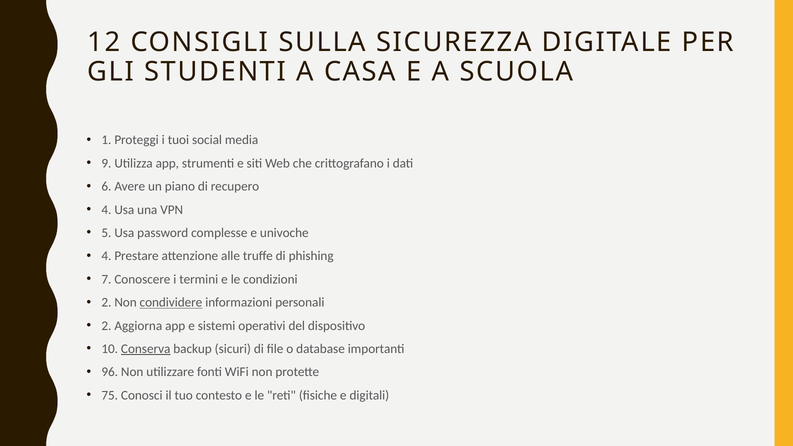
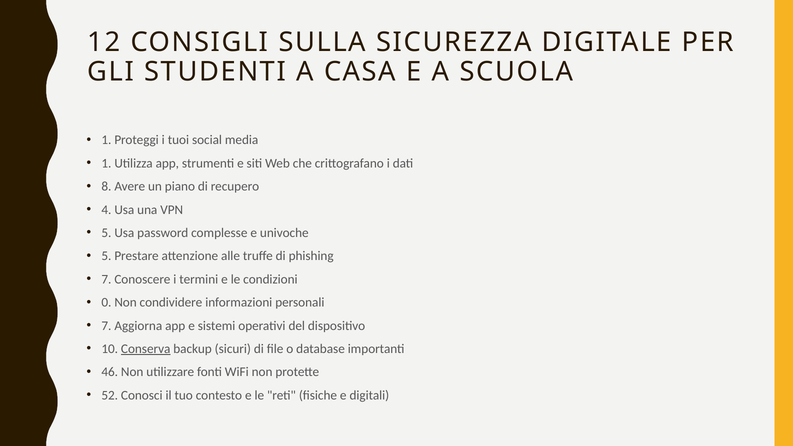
9: 9 -> 1 (106, 163)
6: 6 -> 8 (106, 186)
4: 4 -> 5 (106, 256)
2: 2 -> 0 (106, 303)
condividere underline: present -> none (171, 303)
2: 2 -> 7 (106, 326)
96: 96 -> 46 (110, 372)
75: 75 -> 52 (110, 395)
